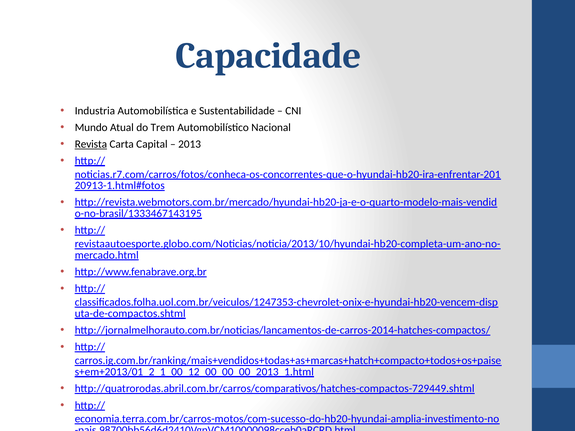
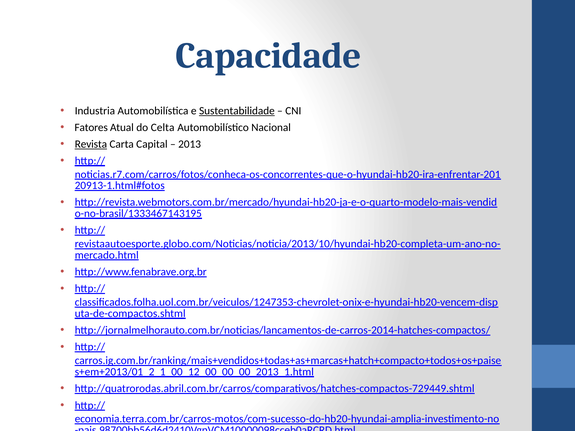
Sustentabilidade underline: none -> present (237, 111)
Mundo: Mundo -> Fatores (91, 128)
Trem: Trem -> Celta (163, 128)
